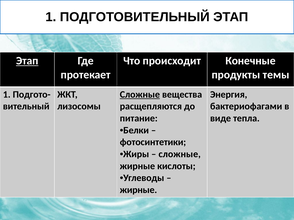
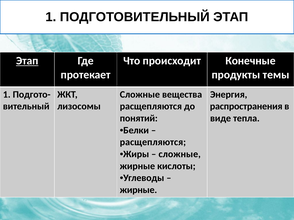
Сложные underline: present -> none (140, 95)
бактериофагами: бактериофагами -> распространения (246, 107)
питание: питание -> понятий (139, 119)
фотосинтетики: фотосинтетики -> расщепляются (153, 142)
